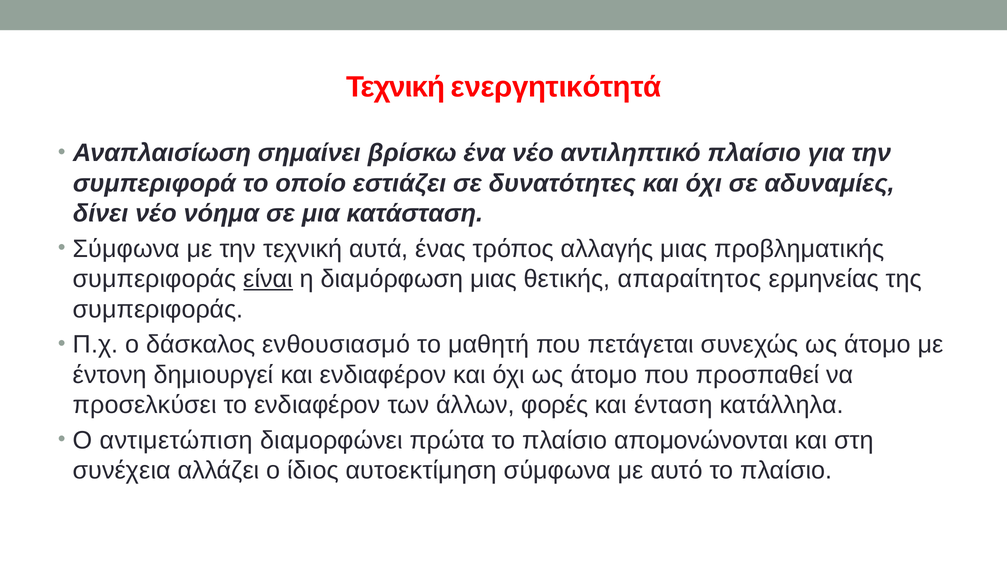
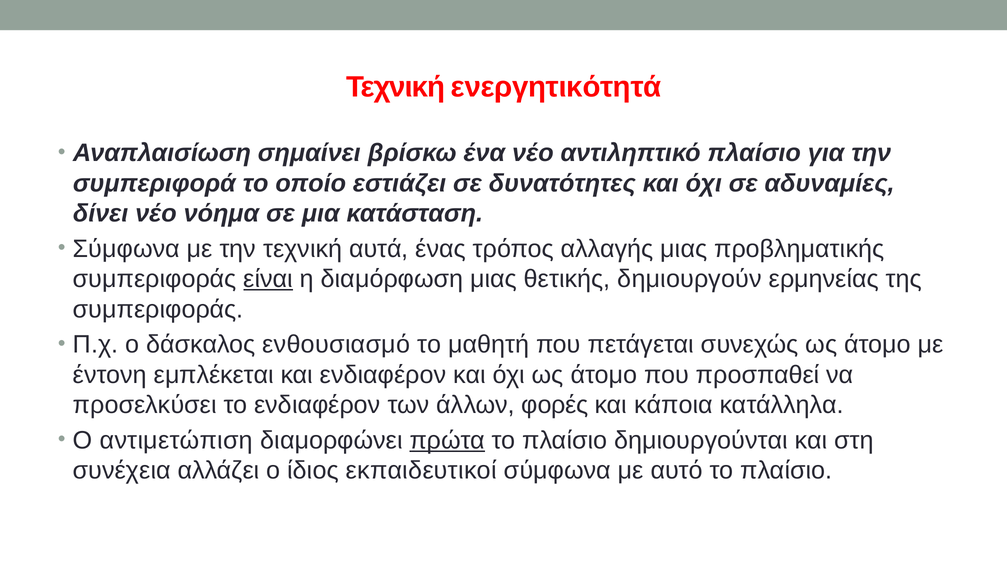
απαραίτητος: απαραίτητος -> δημιουργούν (690, 279)
δημιουργεί: δημιουργεί -> εμπλέκεται (214, 374)
ένταση: ένταση -> κάποια (673, 405)
πρώτα underline: none -> present (447, 440)
απομονώνονται: απομονώνονται -> δημιουργούνται (701, 440)
αυτοεκτίμηση: αυτοεκτίμηση -> εκπαιδευτικοί (421, 470)
